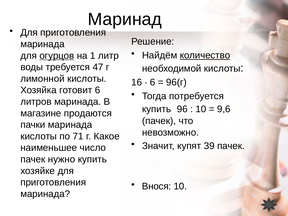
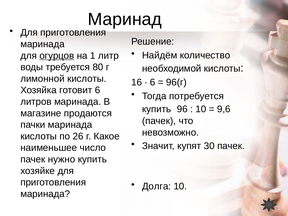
количество underline: present -> none (205, 55)
47: 47 -> 80 (98, 67)
71: 71 -> 26 (78, 136)
39: 39 -> 30 (209, 146)
Внося: Внося -> Долга (157, 186)
